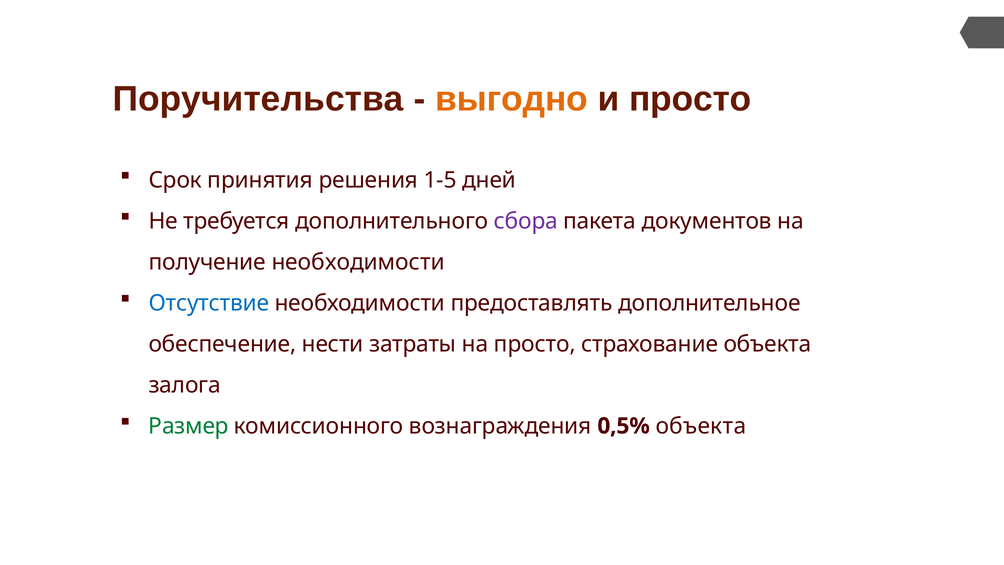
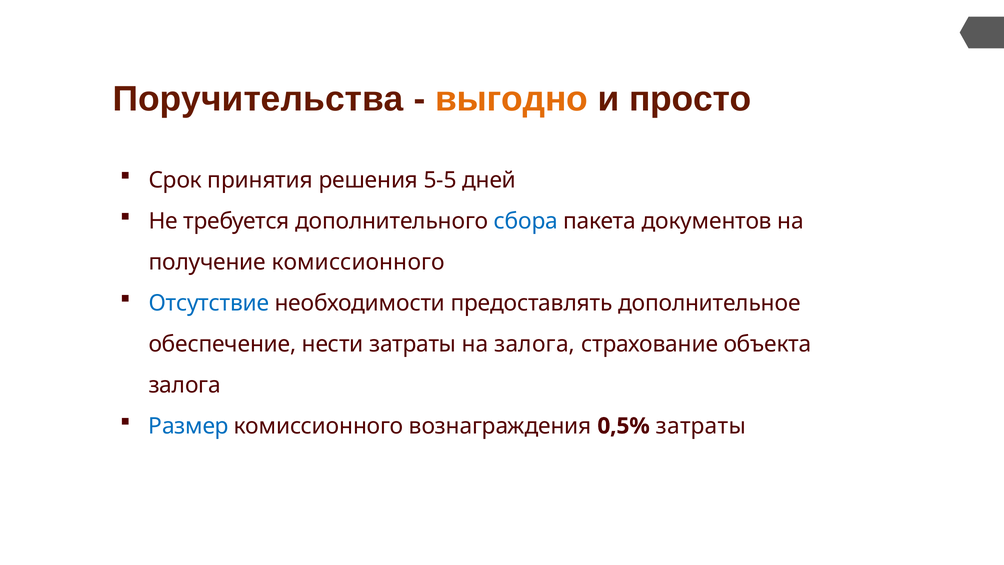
1-5: 1-5 -> 5-5 (440, 180)
сбора colour: purple -> blue (526, 221)
получение необходимости: необходимости -> комиссионного (358, 262)
просто: просто -> залога (535, 344)
Размер colour: green -> blue (189, 426)
0,5% объекта: объекта -> затраты (701, 426)
